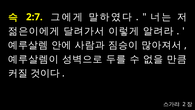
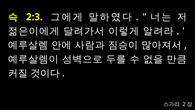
2:7: 2:7 -> 2:3 (34, 17)
